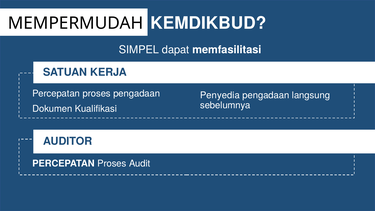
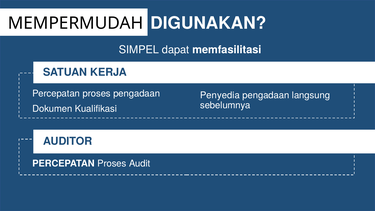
KEMDIKBUD: KEMDIKBUD -> DIGUNAKAN (208, 23)
